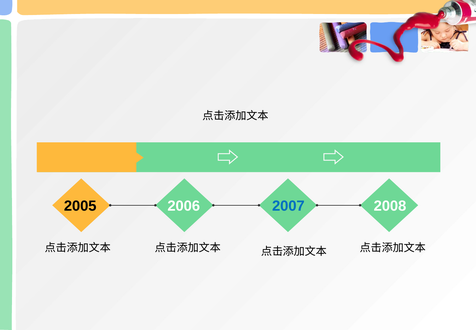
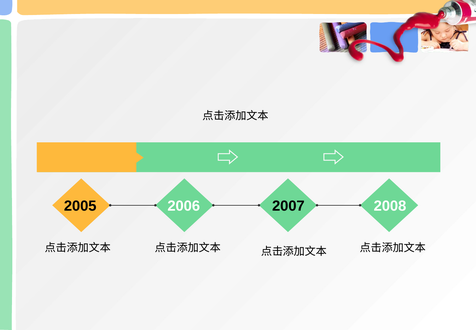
2007 colour: blue -> black (288, 206)
